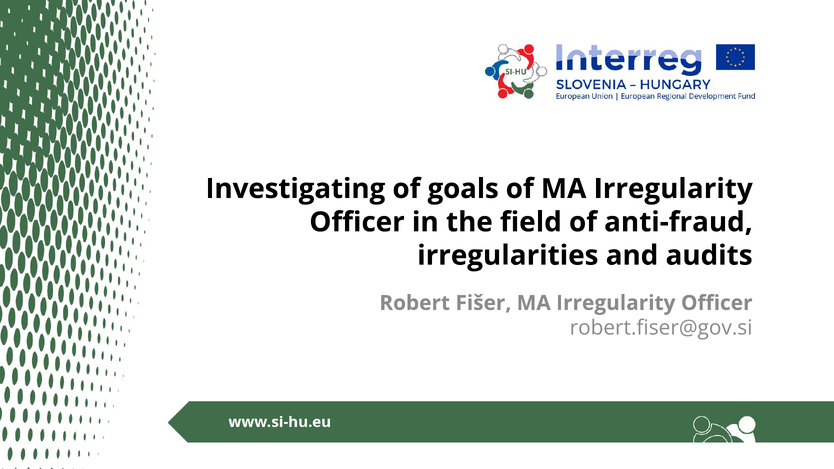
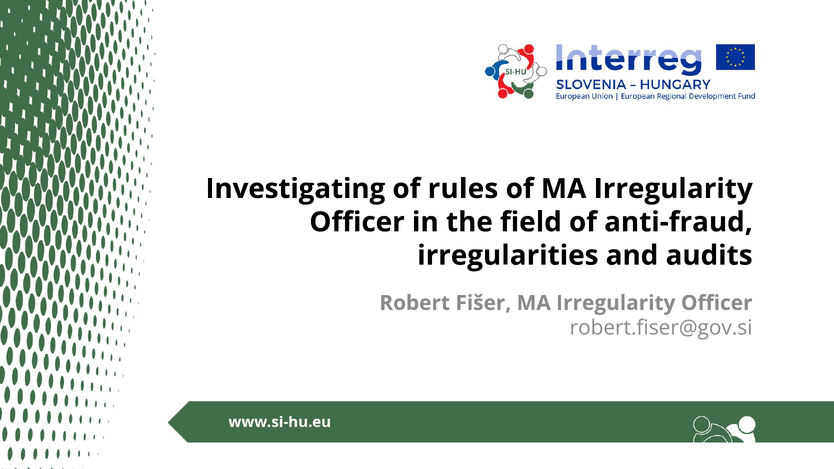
goals: goals -> rules (463, 189)
